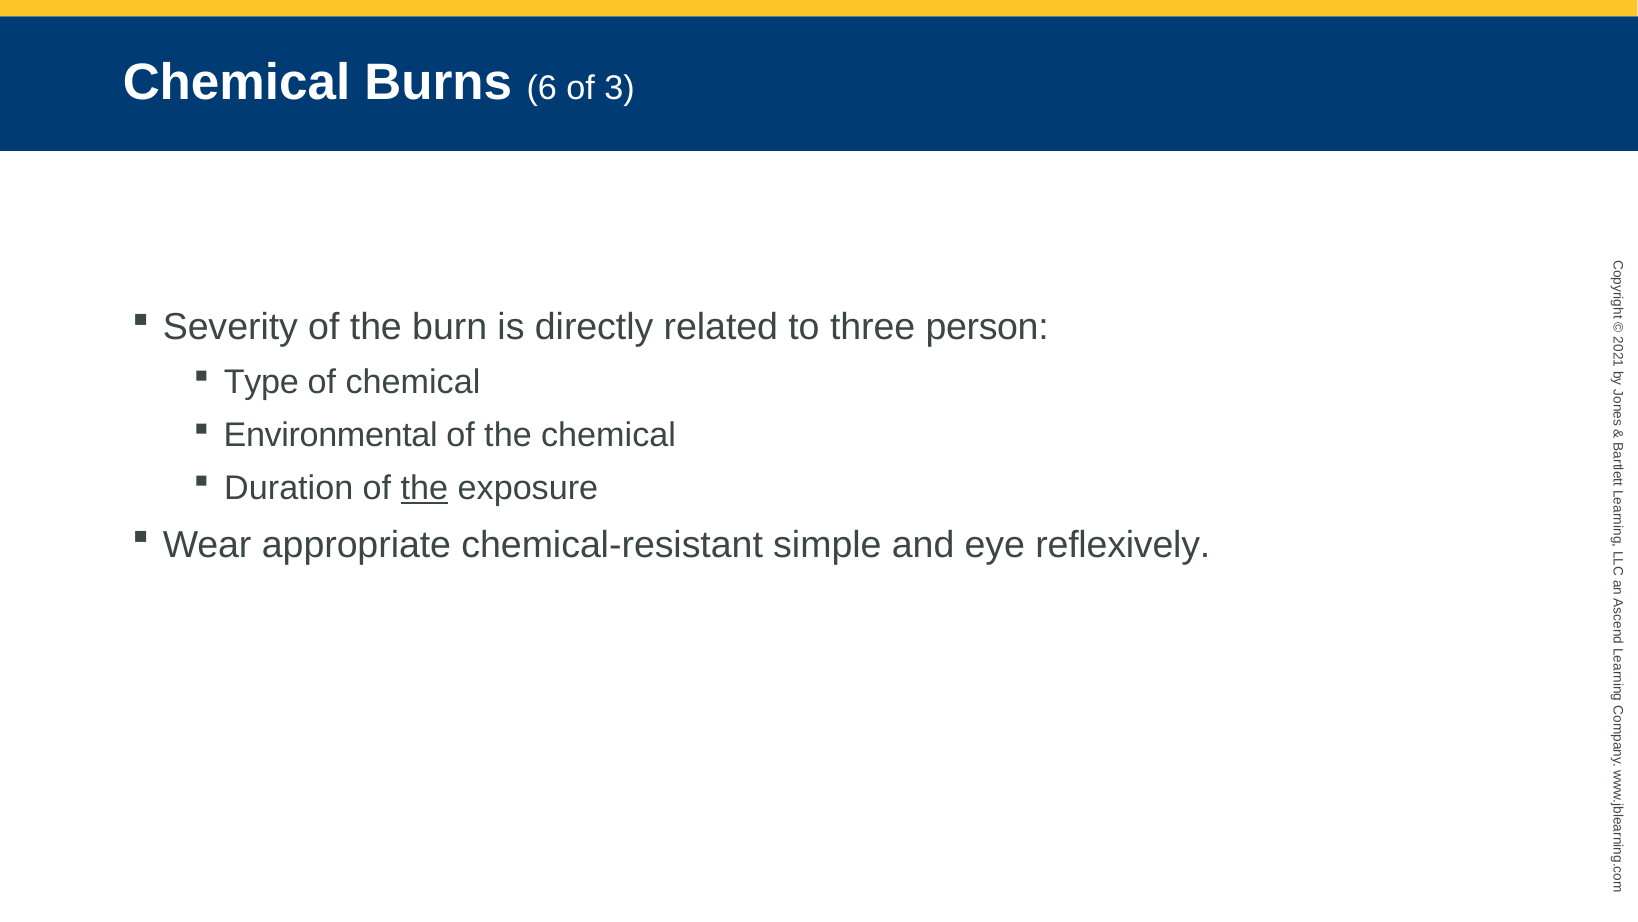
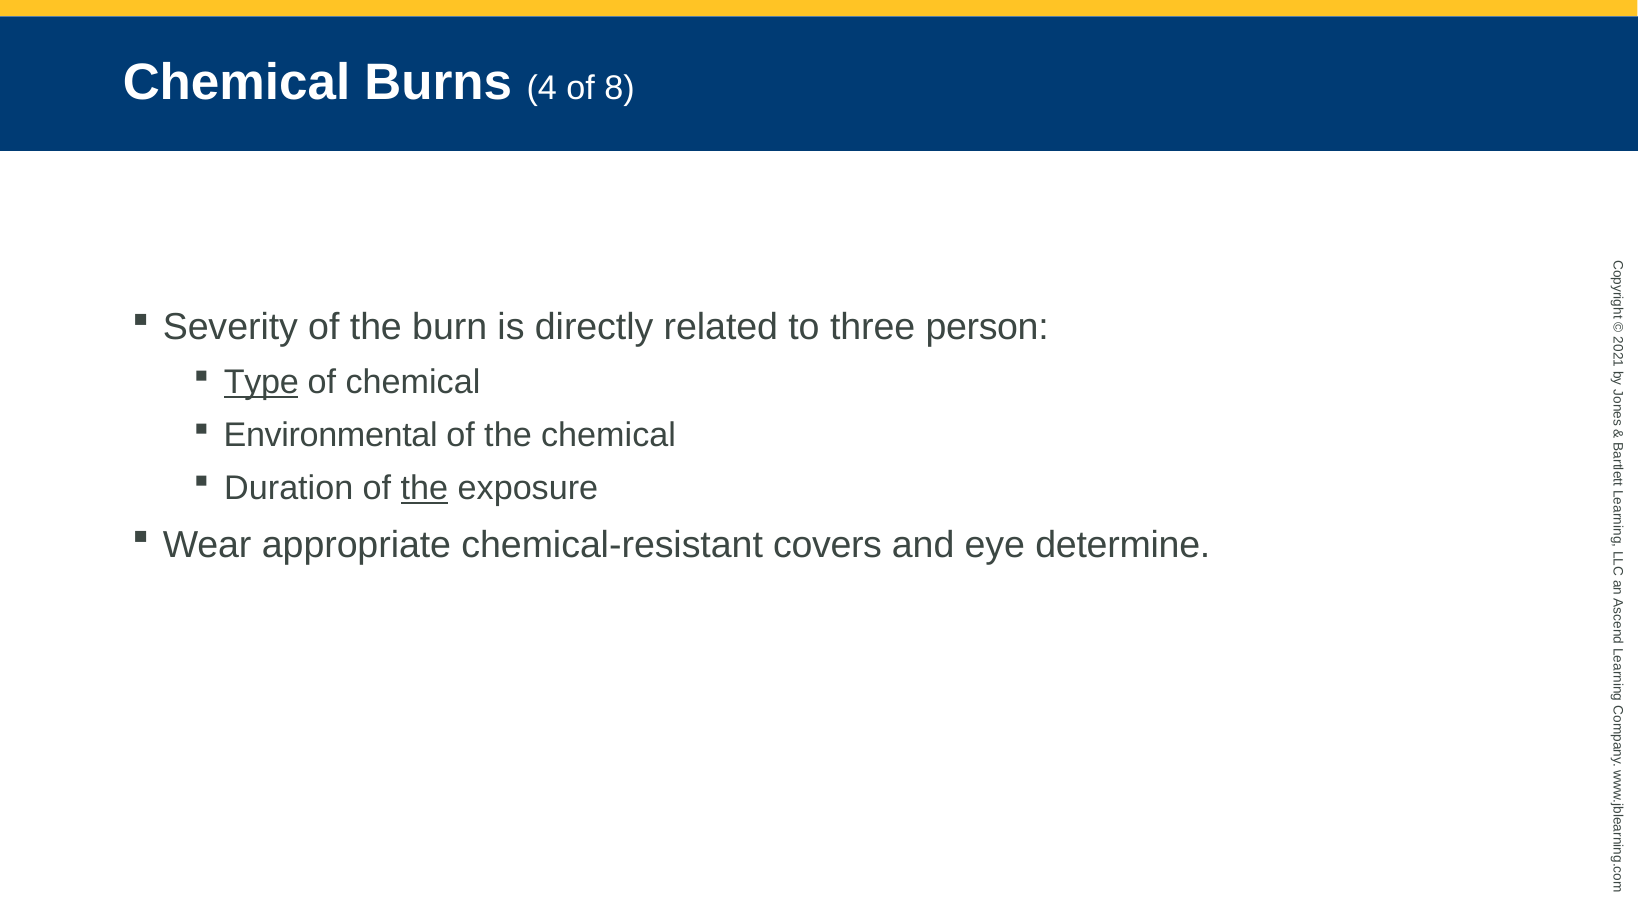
6: 6 -> 4 (542, 88)
3: 3 -> 8 (620, 88)
Type underline: none -> present (261, 382)
simple: simple -> covers (828, 544)
reflexively: reflexively -> determine (1123, 544)
